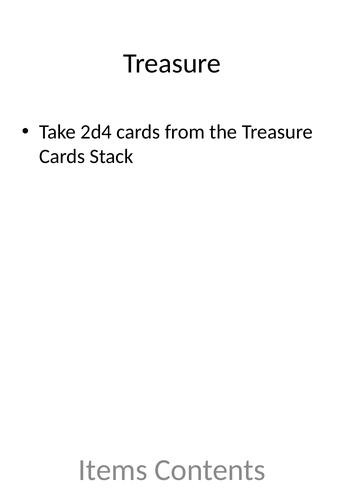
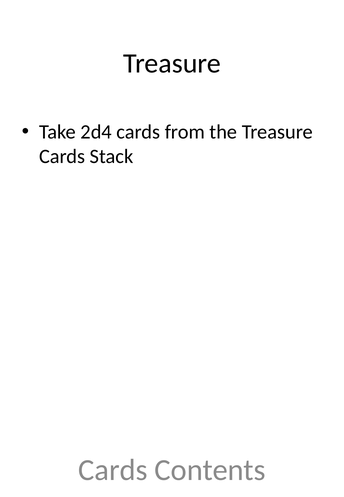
Items: Items -> Cards (113, 470)
